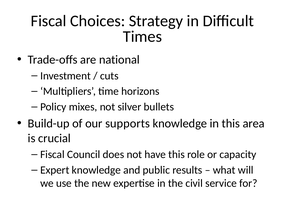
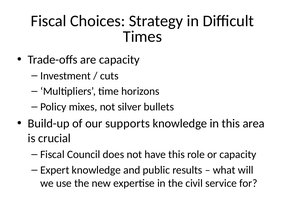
are national: national -> capacity (119, 60)
